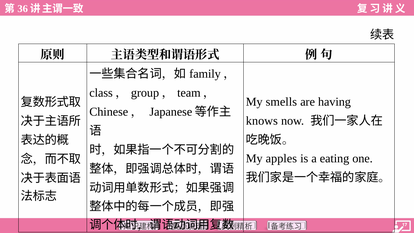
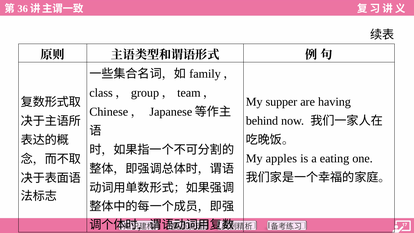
smells: smells -> supper (281, 102)
knows: knows -> behind (262, 121)
